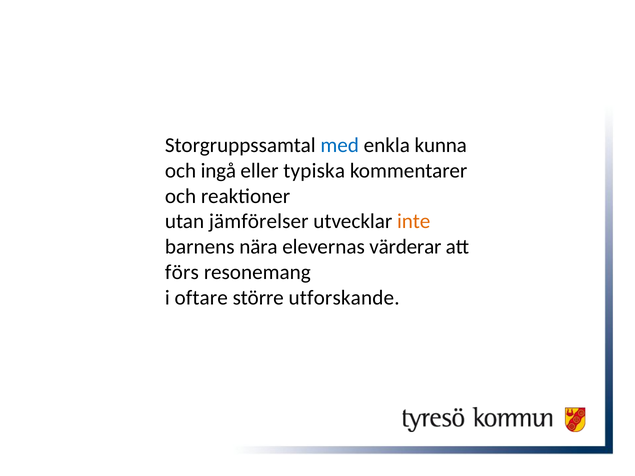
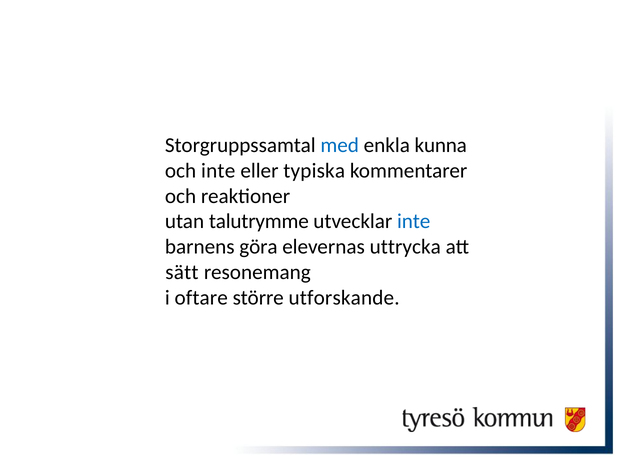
och ingå: ingå -> inte (218, 171)
jämförelser: jämförelser -> talutrymme (259, 222)
inte colour: orange -> blue (414, 222)
nära: nära -> göra (258, 247)
värderar: värderar -> uttrycka (405, 247)
förs: förs -> sätt (182, 272)
